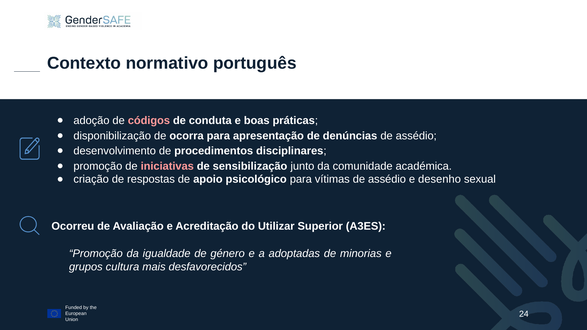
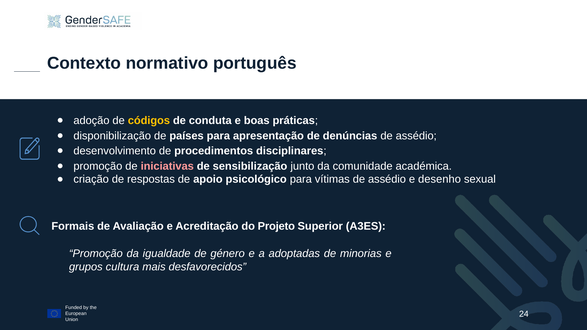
códigos colour: pink -> yellow (149, 121)
ocorra: ocorra -> países (187, 136)
Ocorreu: Ocorreu -> Formais (73, 226)
Utilizar: Utilizar -> Projeto (276, 226)
